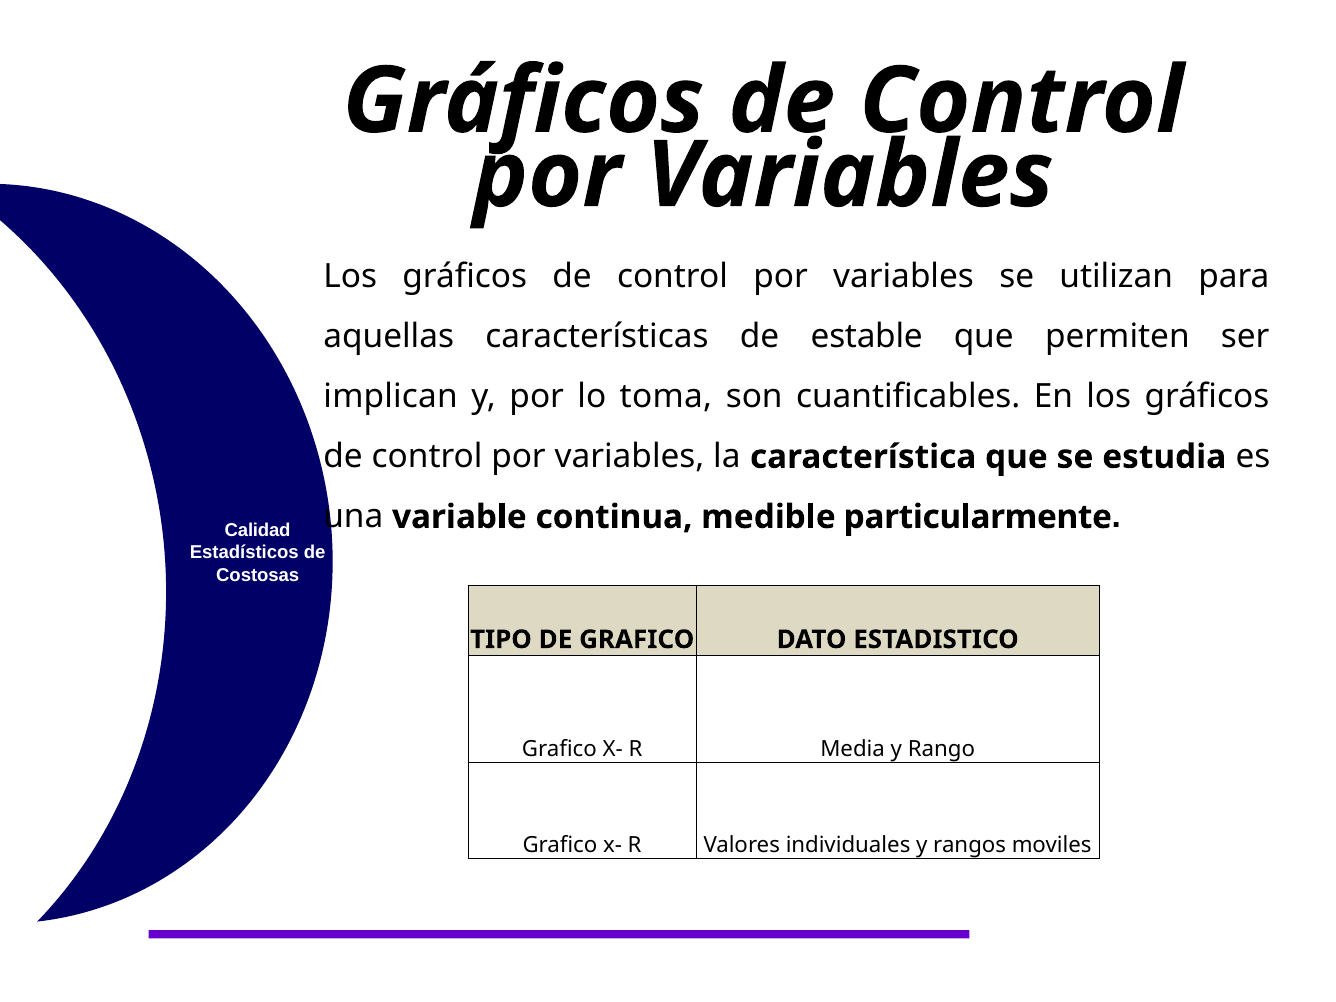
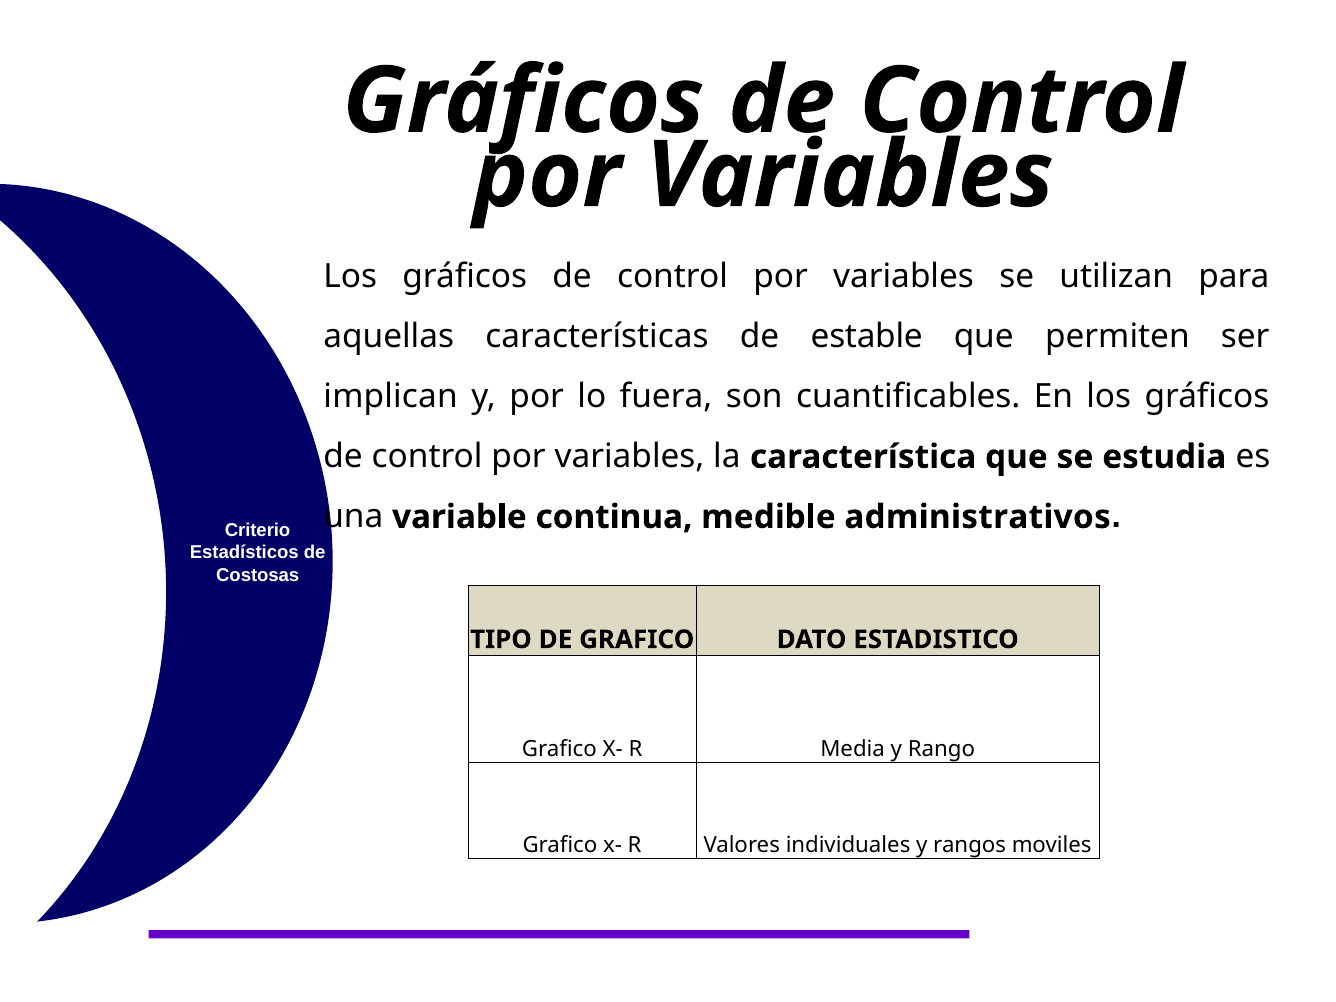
toma: toma -> fuera (666, 397)
particularmente: particularmente -> administrativos (978, 517)
Calidad: Calidad -> Criterio (258, 530)
